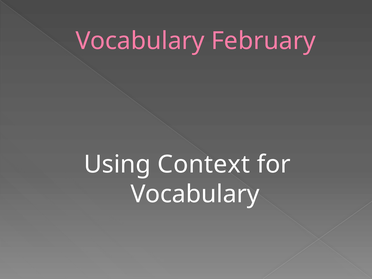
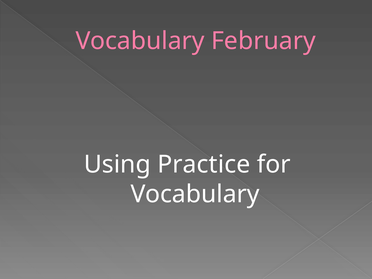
Context: Context -> Practice (204, 164)
